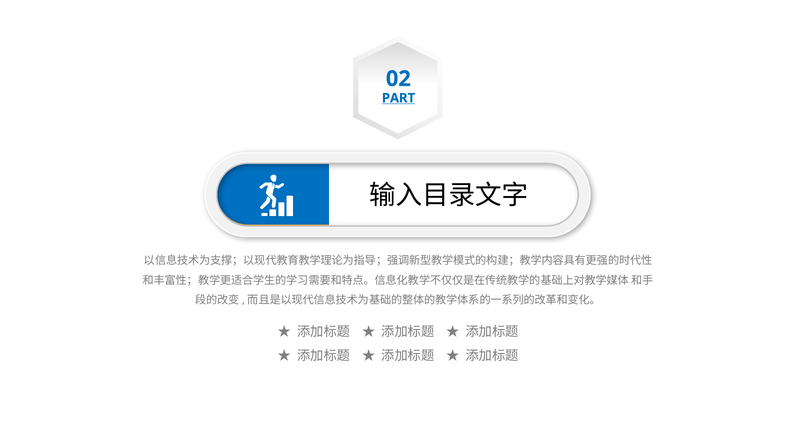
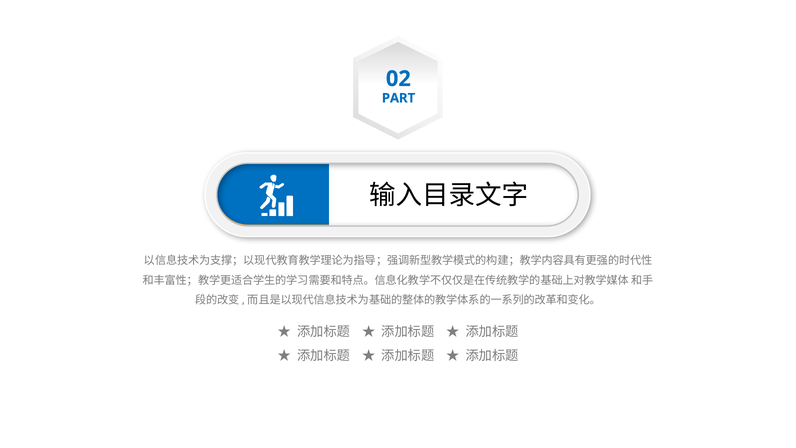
PART underline: present -> none (398, 98)
